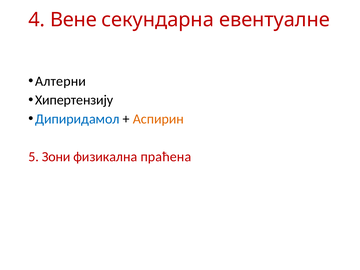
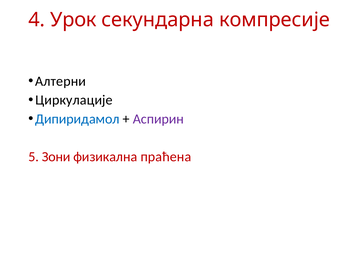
Вене: Вене -> Урок (73, 20)
евентуалне: евентуалне -> компресије (274, 20)
Хипертензију: Хипертензију -> Циркулације (74, 100)
Аспирин colour: orange -> purple (158, 119)
